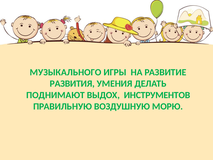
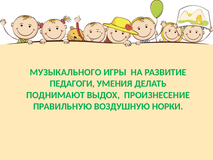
РАЗВИТИЯ: РАЗВИТИЯ -> ПЕДАГОГИ (72, 84)
ИНСТРУМЕНТОВ: ИНСТРУМЕНТОВ -> ПРОИЗНЕСЕНИЕ (157, 95)
МОРЮ: МОРЮ -> НОРКИ (168, 106)
